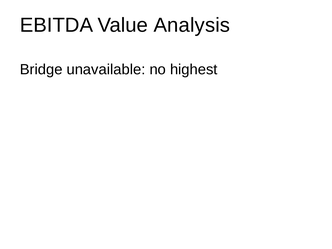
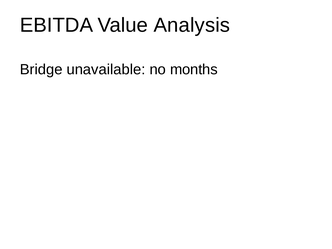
highest: highest -> months (194, 70)
